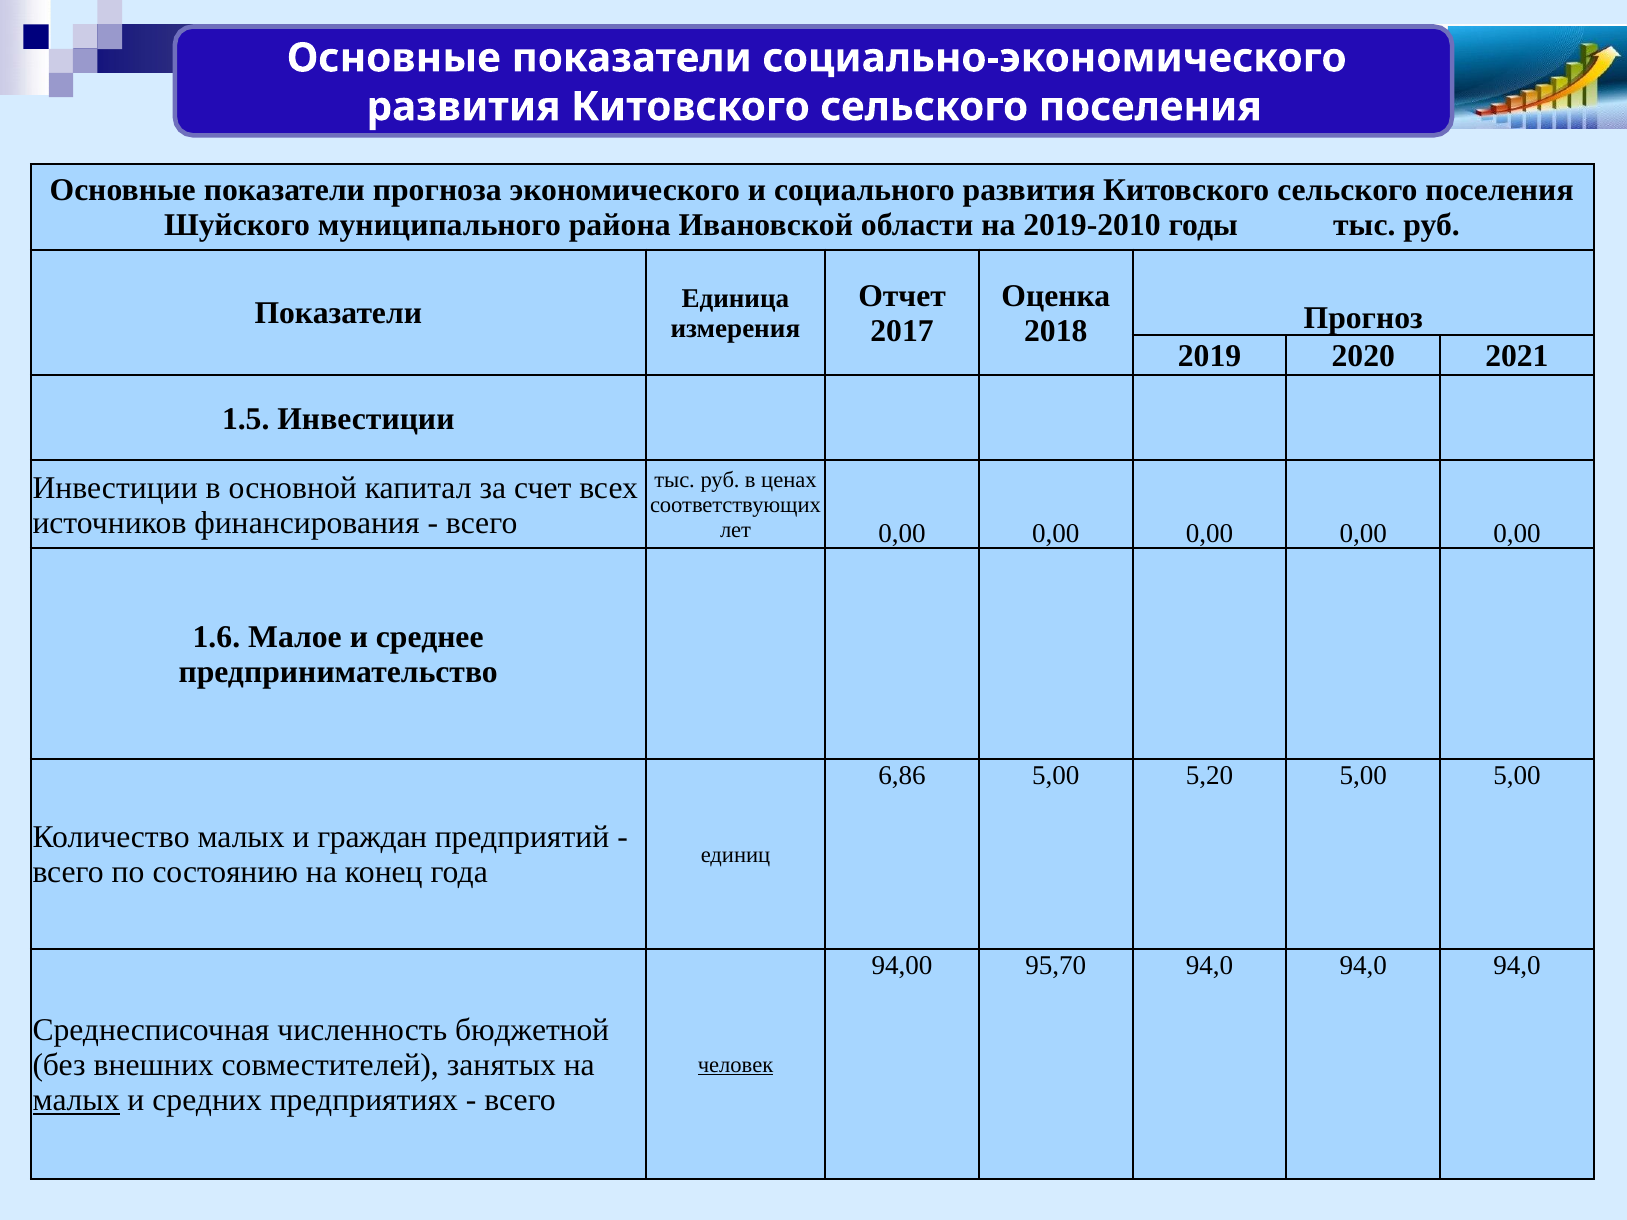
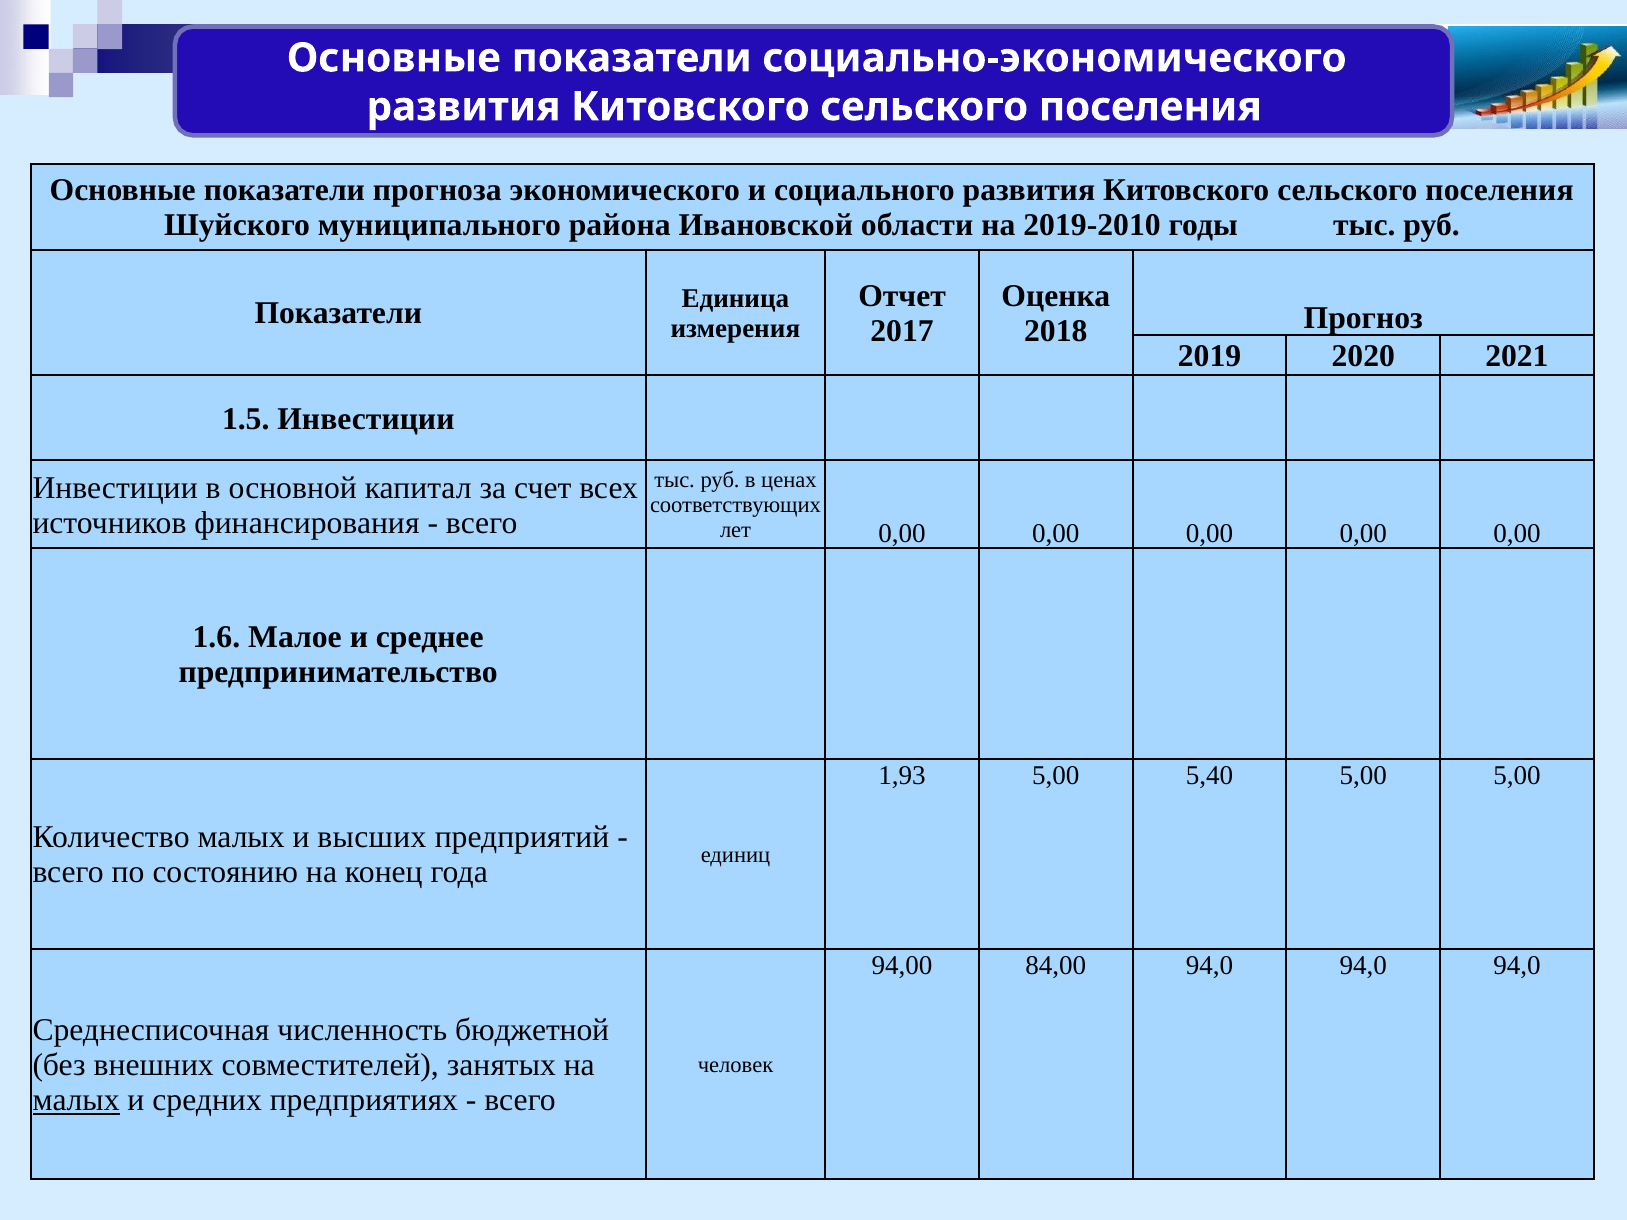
6,86: 6,86 -> 1,93 (902, 776)
5,20: 5,20 -> 5,40 (1210, 776)
граждан: граждан -> высших (372, 838)
95,70: 95,70 -> 84,00 (1056, 966)
человек underline: present -> none (736, 1065)
